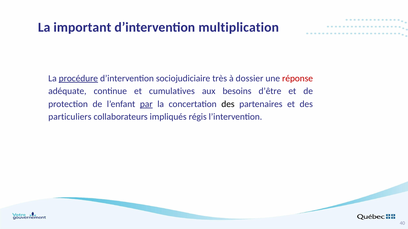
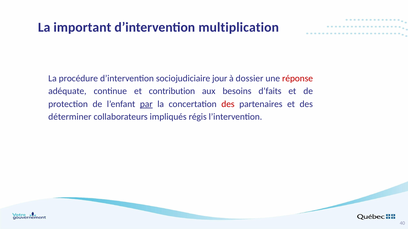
procédure underline: present -> none (78, 78)
très: très -> jour (220, 78)
cumulatives: cumulatives -> contribution (172, 91)
d’être: d’être -> d’faits (270, 91)
des colour: black -> red (228, 104)
particuliers: particuliers -> déterminer (70, 117)
